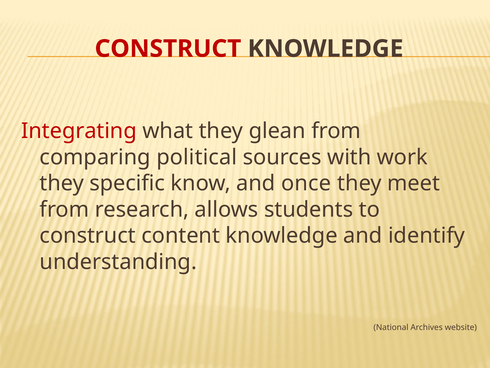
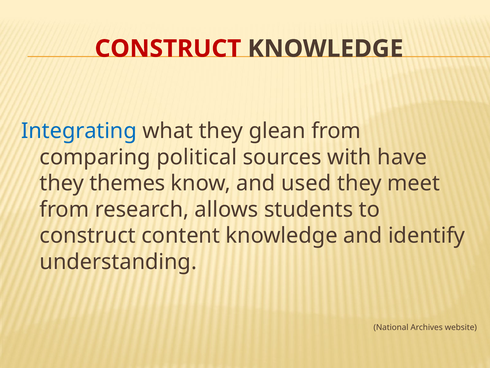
Integrating colour: red -> blue (79, 131)
work: work -> have (402, 157)
specific: specific -> themes (127, 183)
once: once -> used (306, 183)
